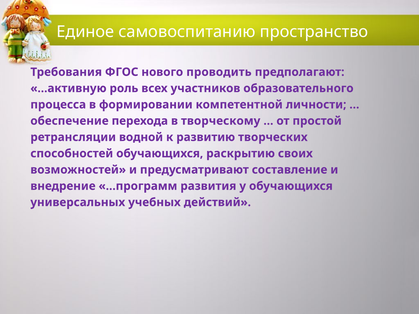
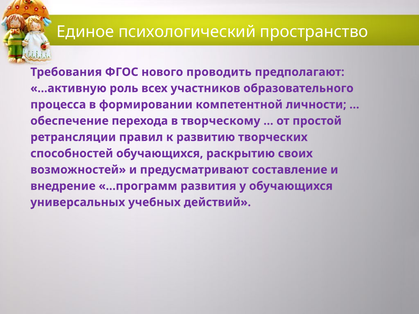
самовоспитанию: самовоспитанию -> психологический (187, 32)
водной: водной -> правил (141, 137)
